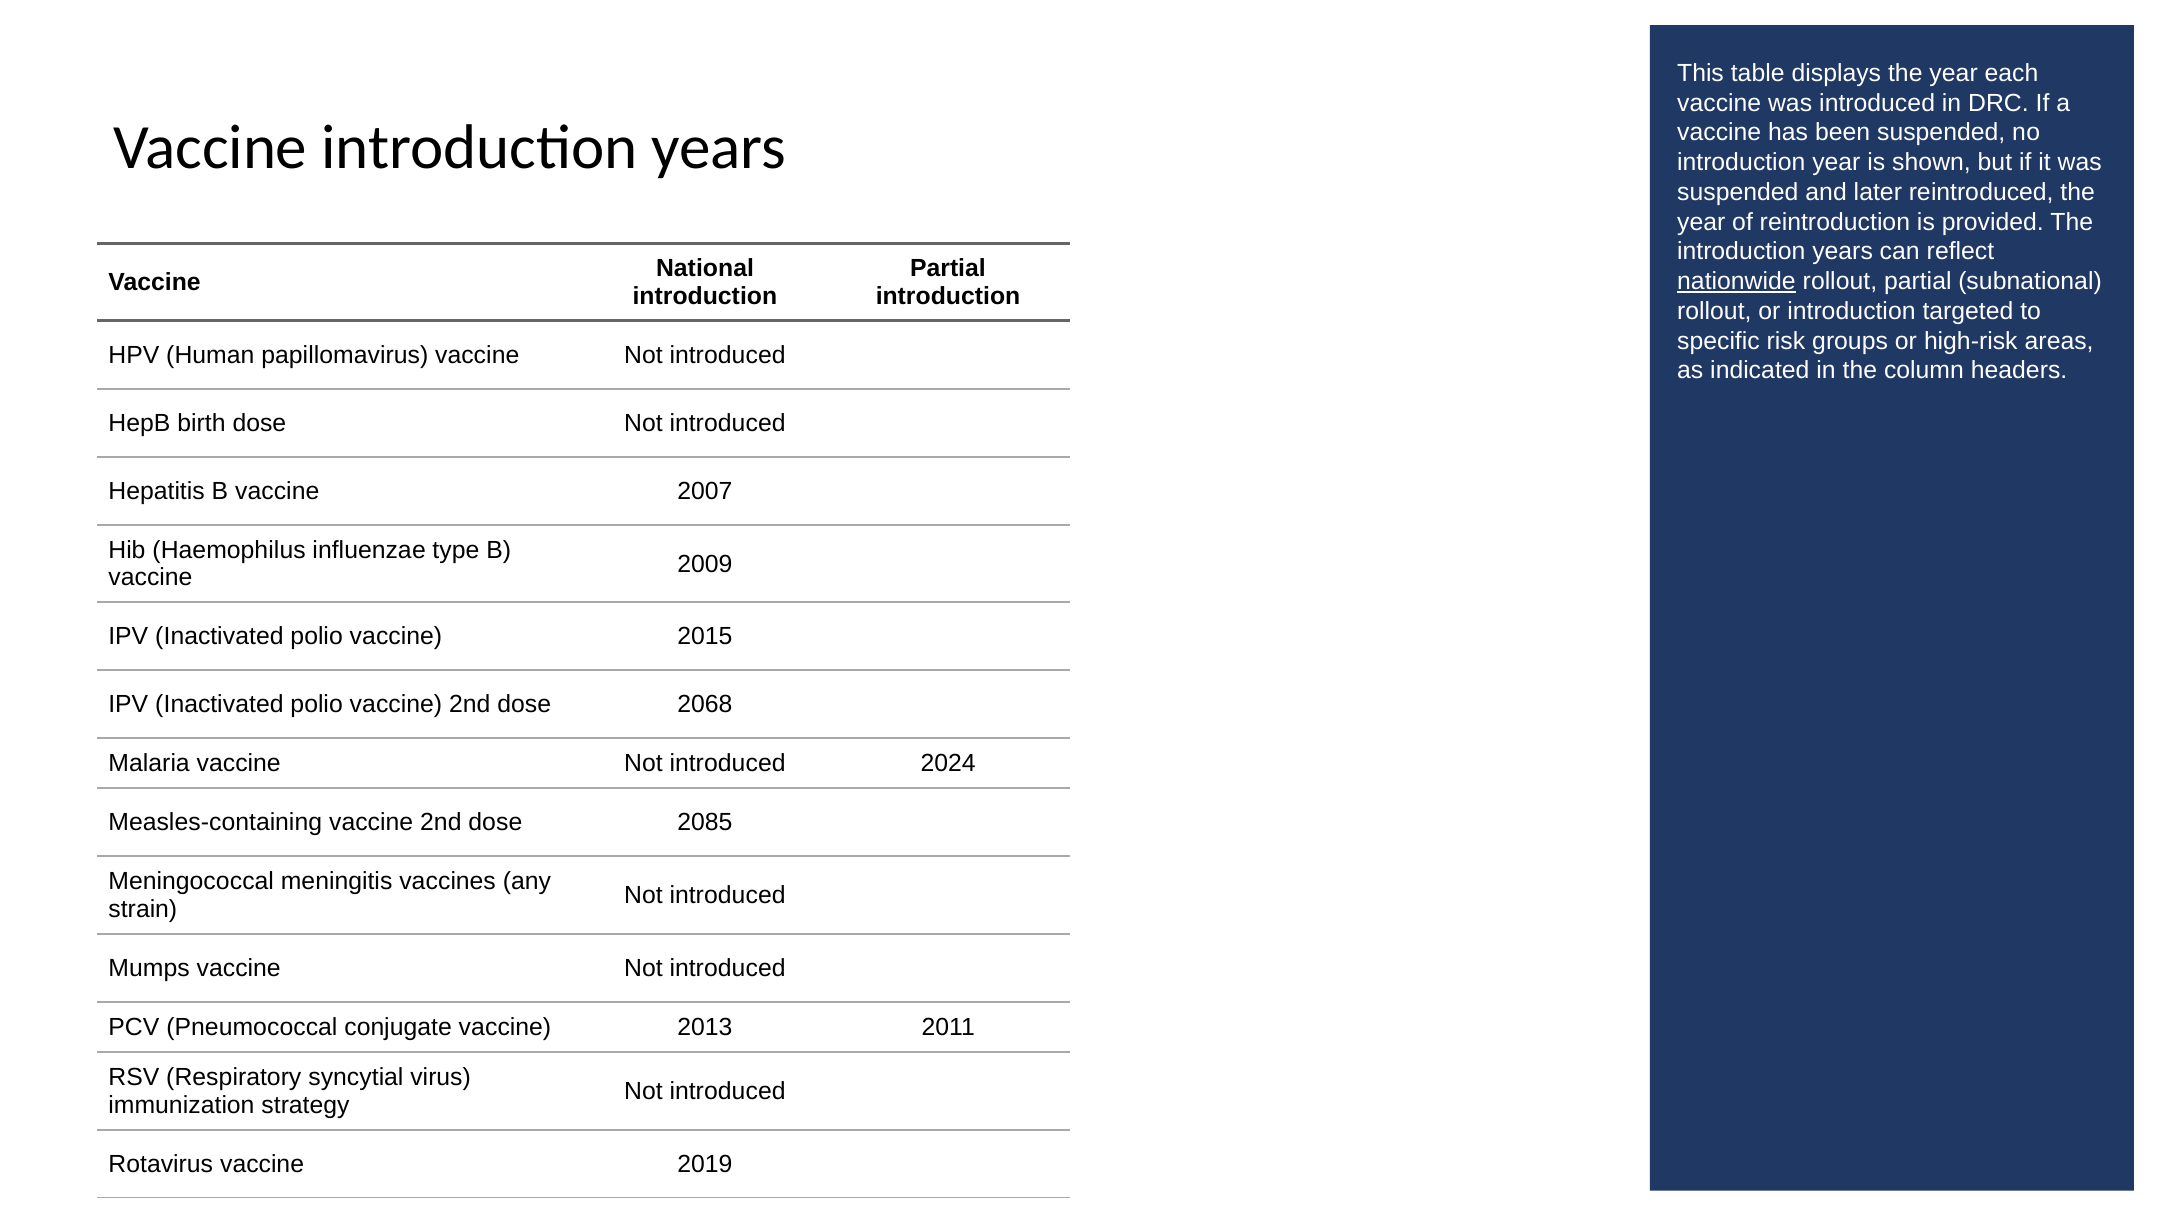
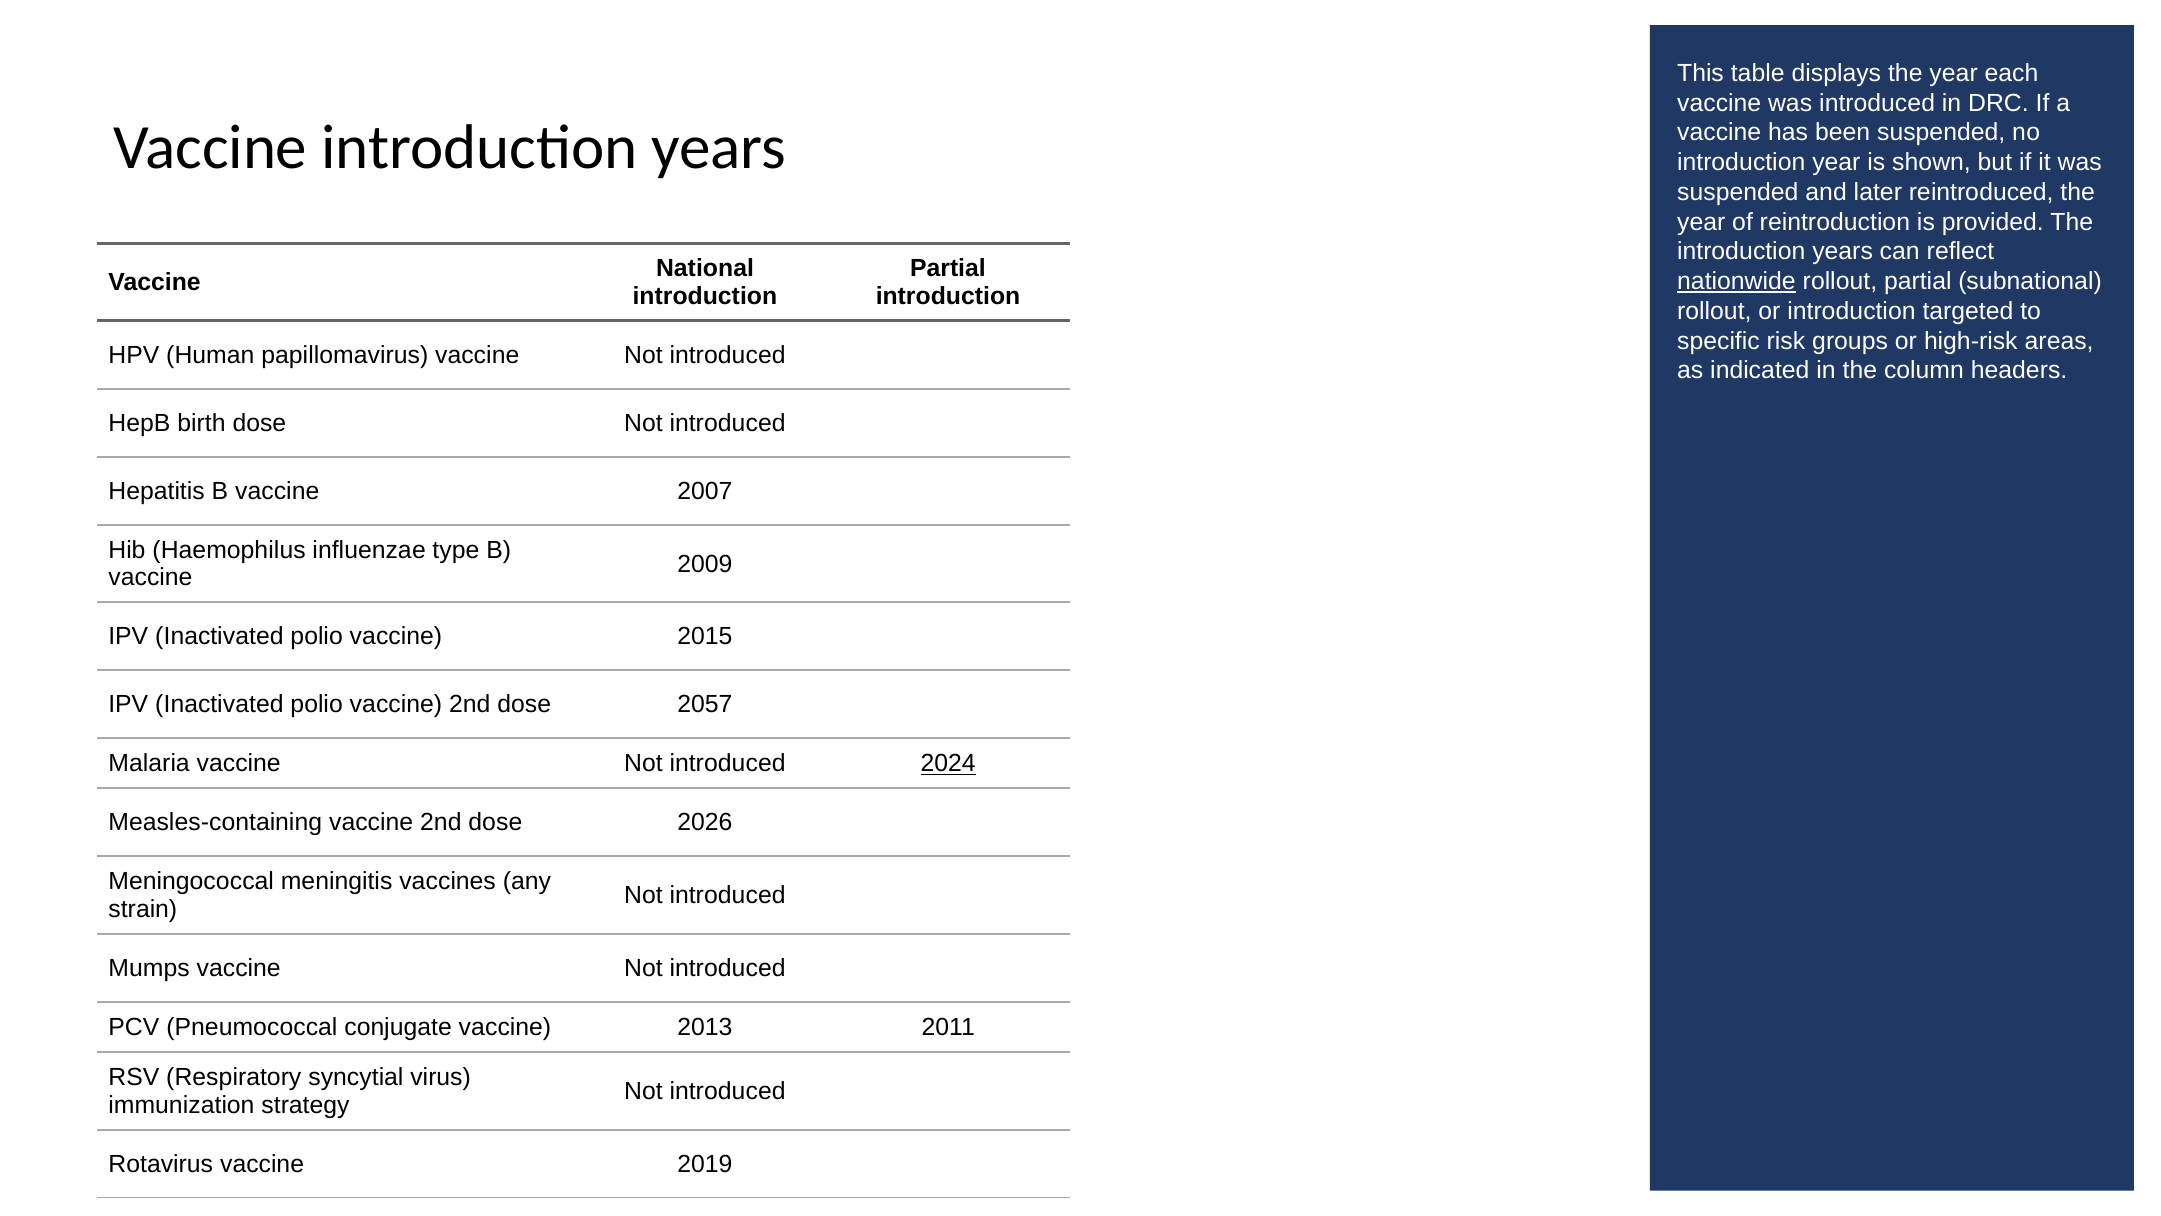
2068: 2068 -> 2057 (705, 704)
2024 underline: none -> present (948, 763)
2085: 2085 -> 2026 (705, 822)
